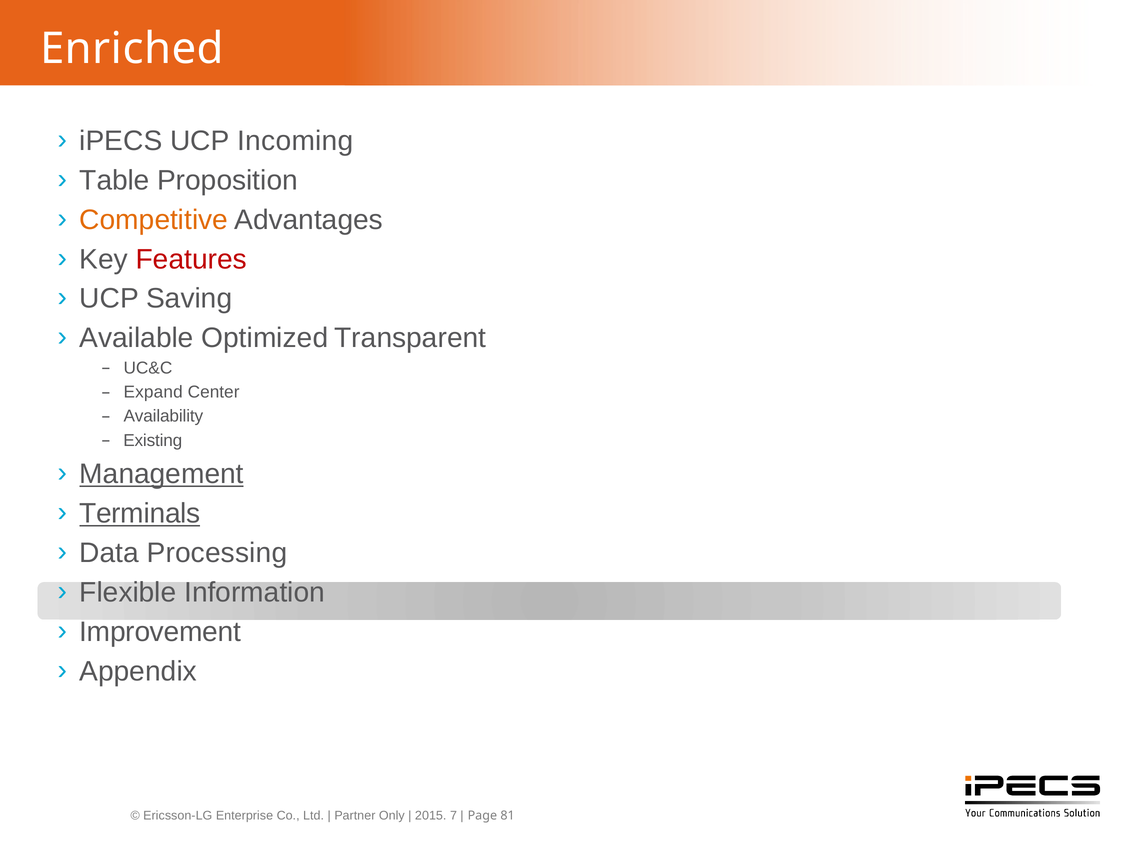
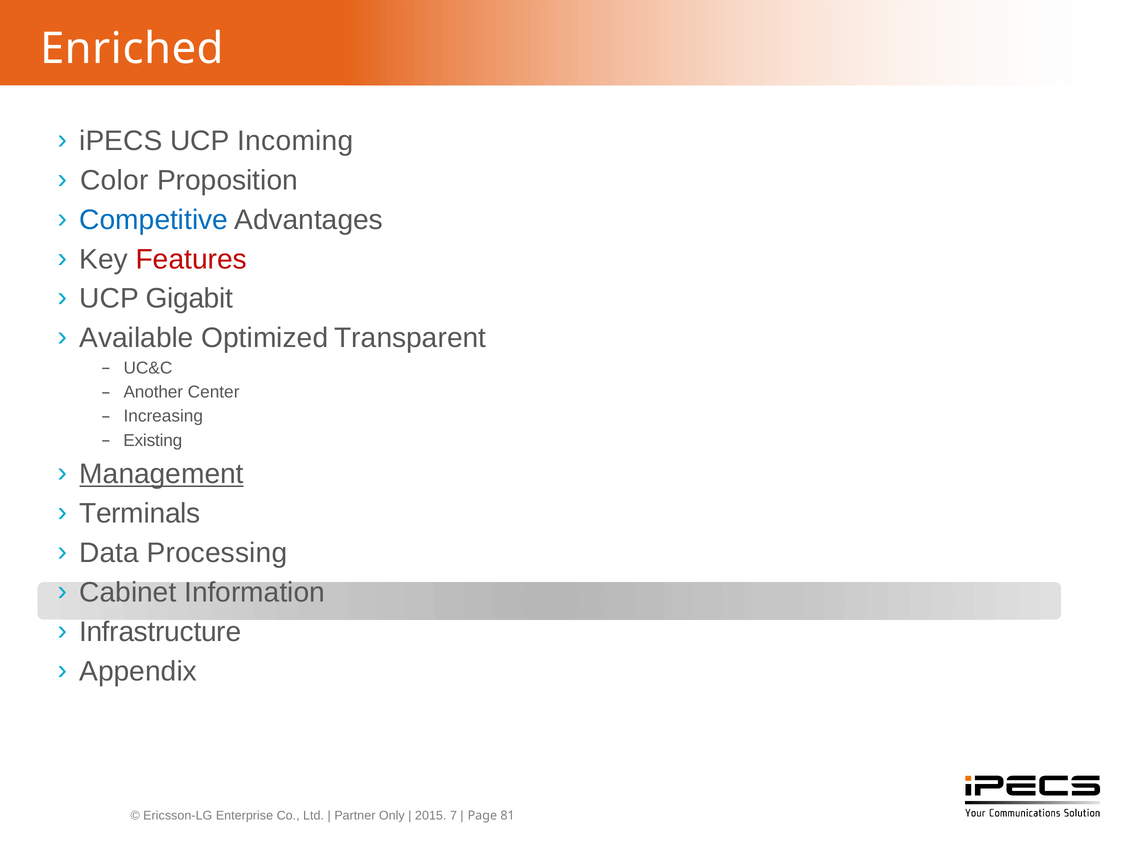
Table: Table -> Color (114, 180)
Competitive colour: orange -> blue (154, 220)
Saving: Saving -> Gigabit (189, 299)
Expand: Expand -> Another (153, 392)
Availability: Availability -> Increasing (163, 416)
Terminals underline: present -> none (140, 514)
Flexible: Flexible -> Cabinet (128, 593)
Improvement: Improvement -> Infrastructure (160, 632)
